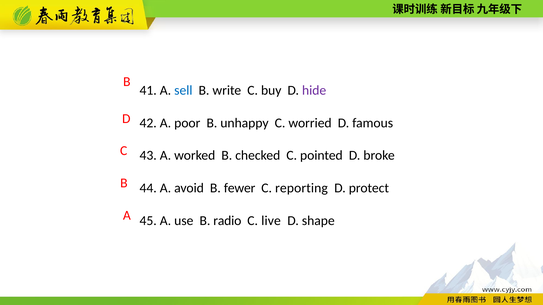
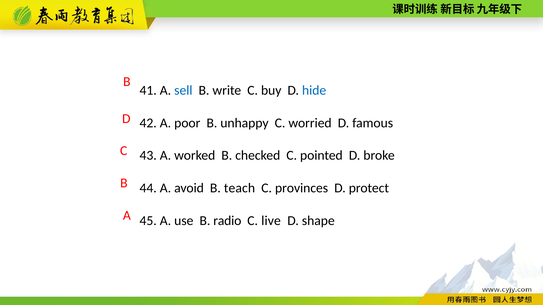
hide colour: purple -> blue (314, 91)
fewer: fewer -> teach (239, 188)
reporting: reporting -> provinces (302, 188)
